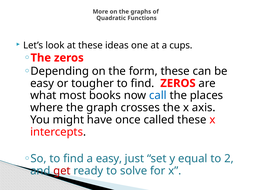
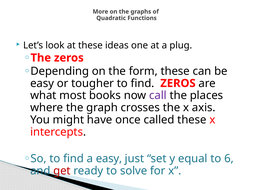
cups: cups -> plug (181, 45)
call colour: blue -> purple (158, 95)
2: 2 -> 6 (229, 158)
